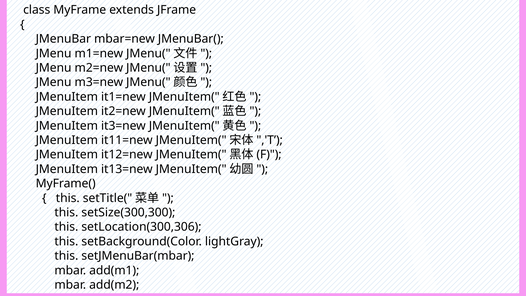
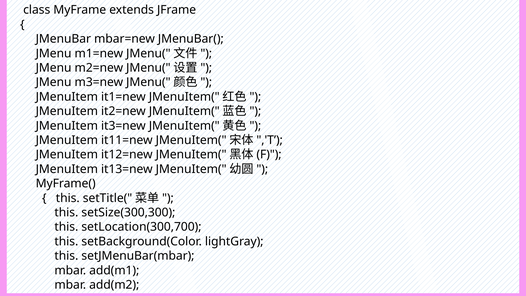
setLocation(300,306: setLocation(300,306 -> setLocation(300,700 (141, 227)
